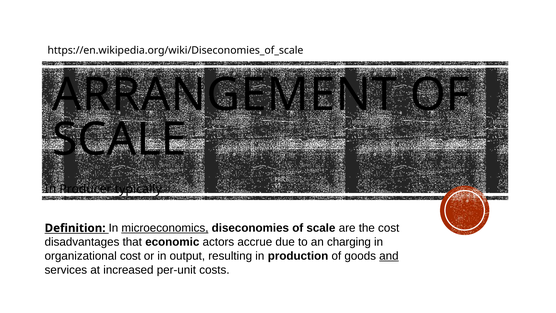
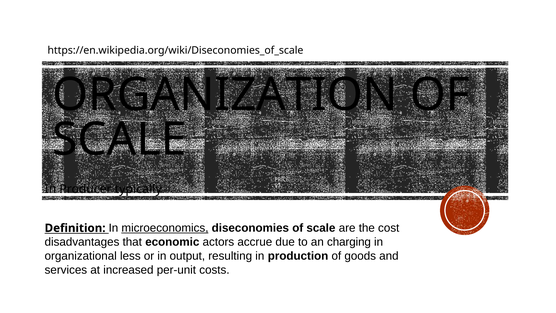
ARRANGEMENT: ARRANGEMENT -> ORGANIZATION (225, 95)
organizational cost: cost -> less (130, 256)
and underline: present -> none (389, 256)
